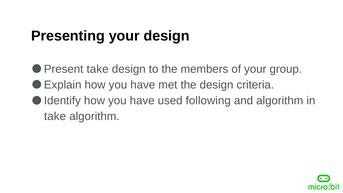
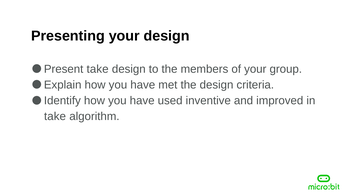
following: following -> inventive (208, 101)
and algorithm: algorithm -> improved (280, 101)
